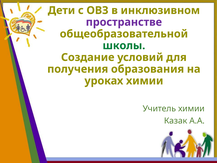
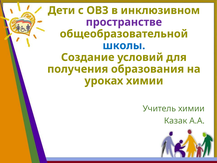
школы colour: green -> blue (124, 46)
